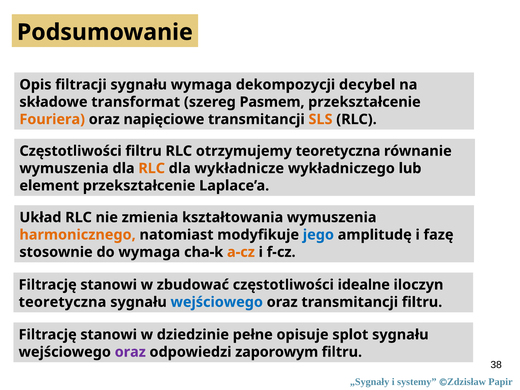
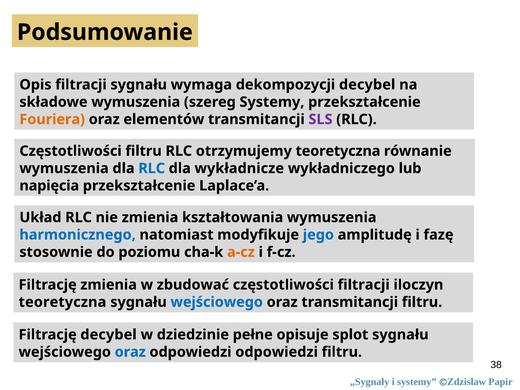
składowe transformat: transformat -> wymuszenia (136, 102)
szereg Pasmem: Pasmem -> Systemy (272, 102)
napięciowe: napięciowe -> elementów (164, 119)
SLS colour: orange -> purple (320, 119)
RLC colour: orange -> blue (152, 168)
element: element -> napięcia (49, 186)
harmonicznego colour: orange -> blue (78, 235)
do wymaga: wymaga -> poziomu (149, 252)
stanowi: stanowi -> zmienia (109, 285)
częstotliwości idealne: idealne -> filtracji (364, 285)
stanowi: stanowi -> decybel (109, 335)
oraz colour: purple -> blue (130, 352)
odpowiedzi zaporowym: zaporowym -> odpowiedzi (277, 352)
